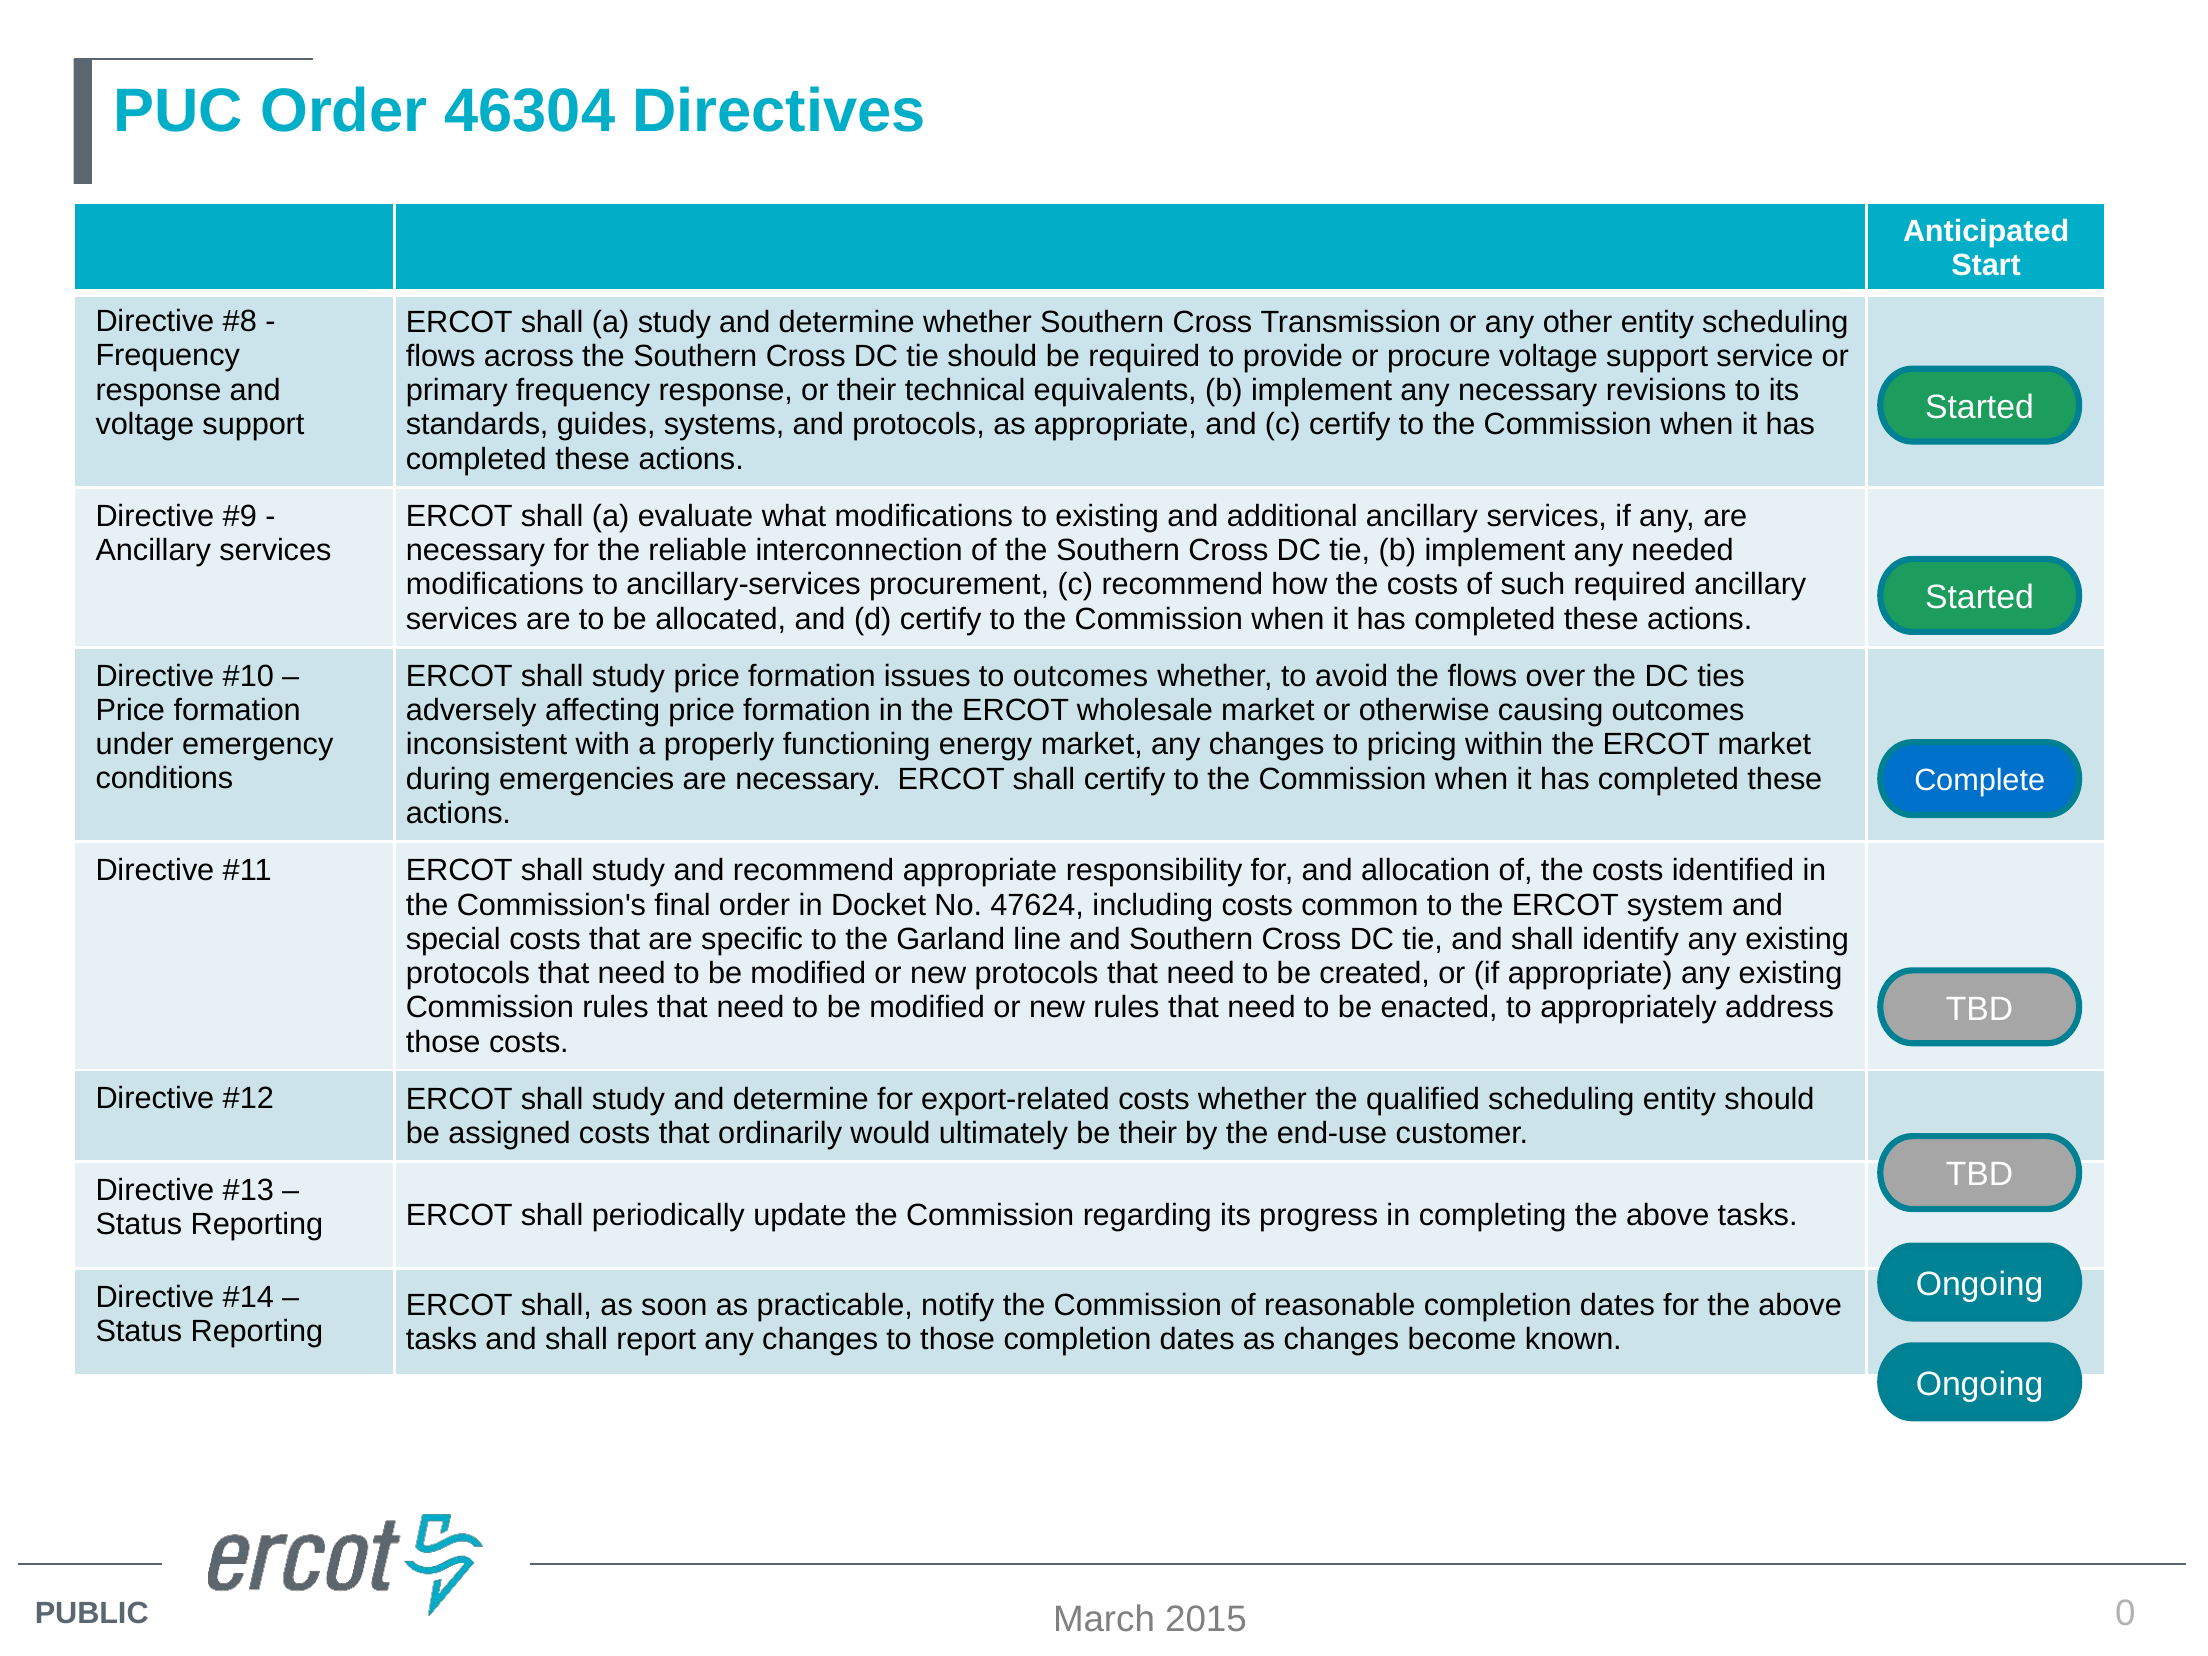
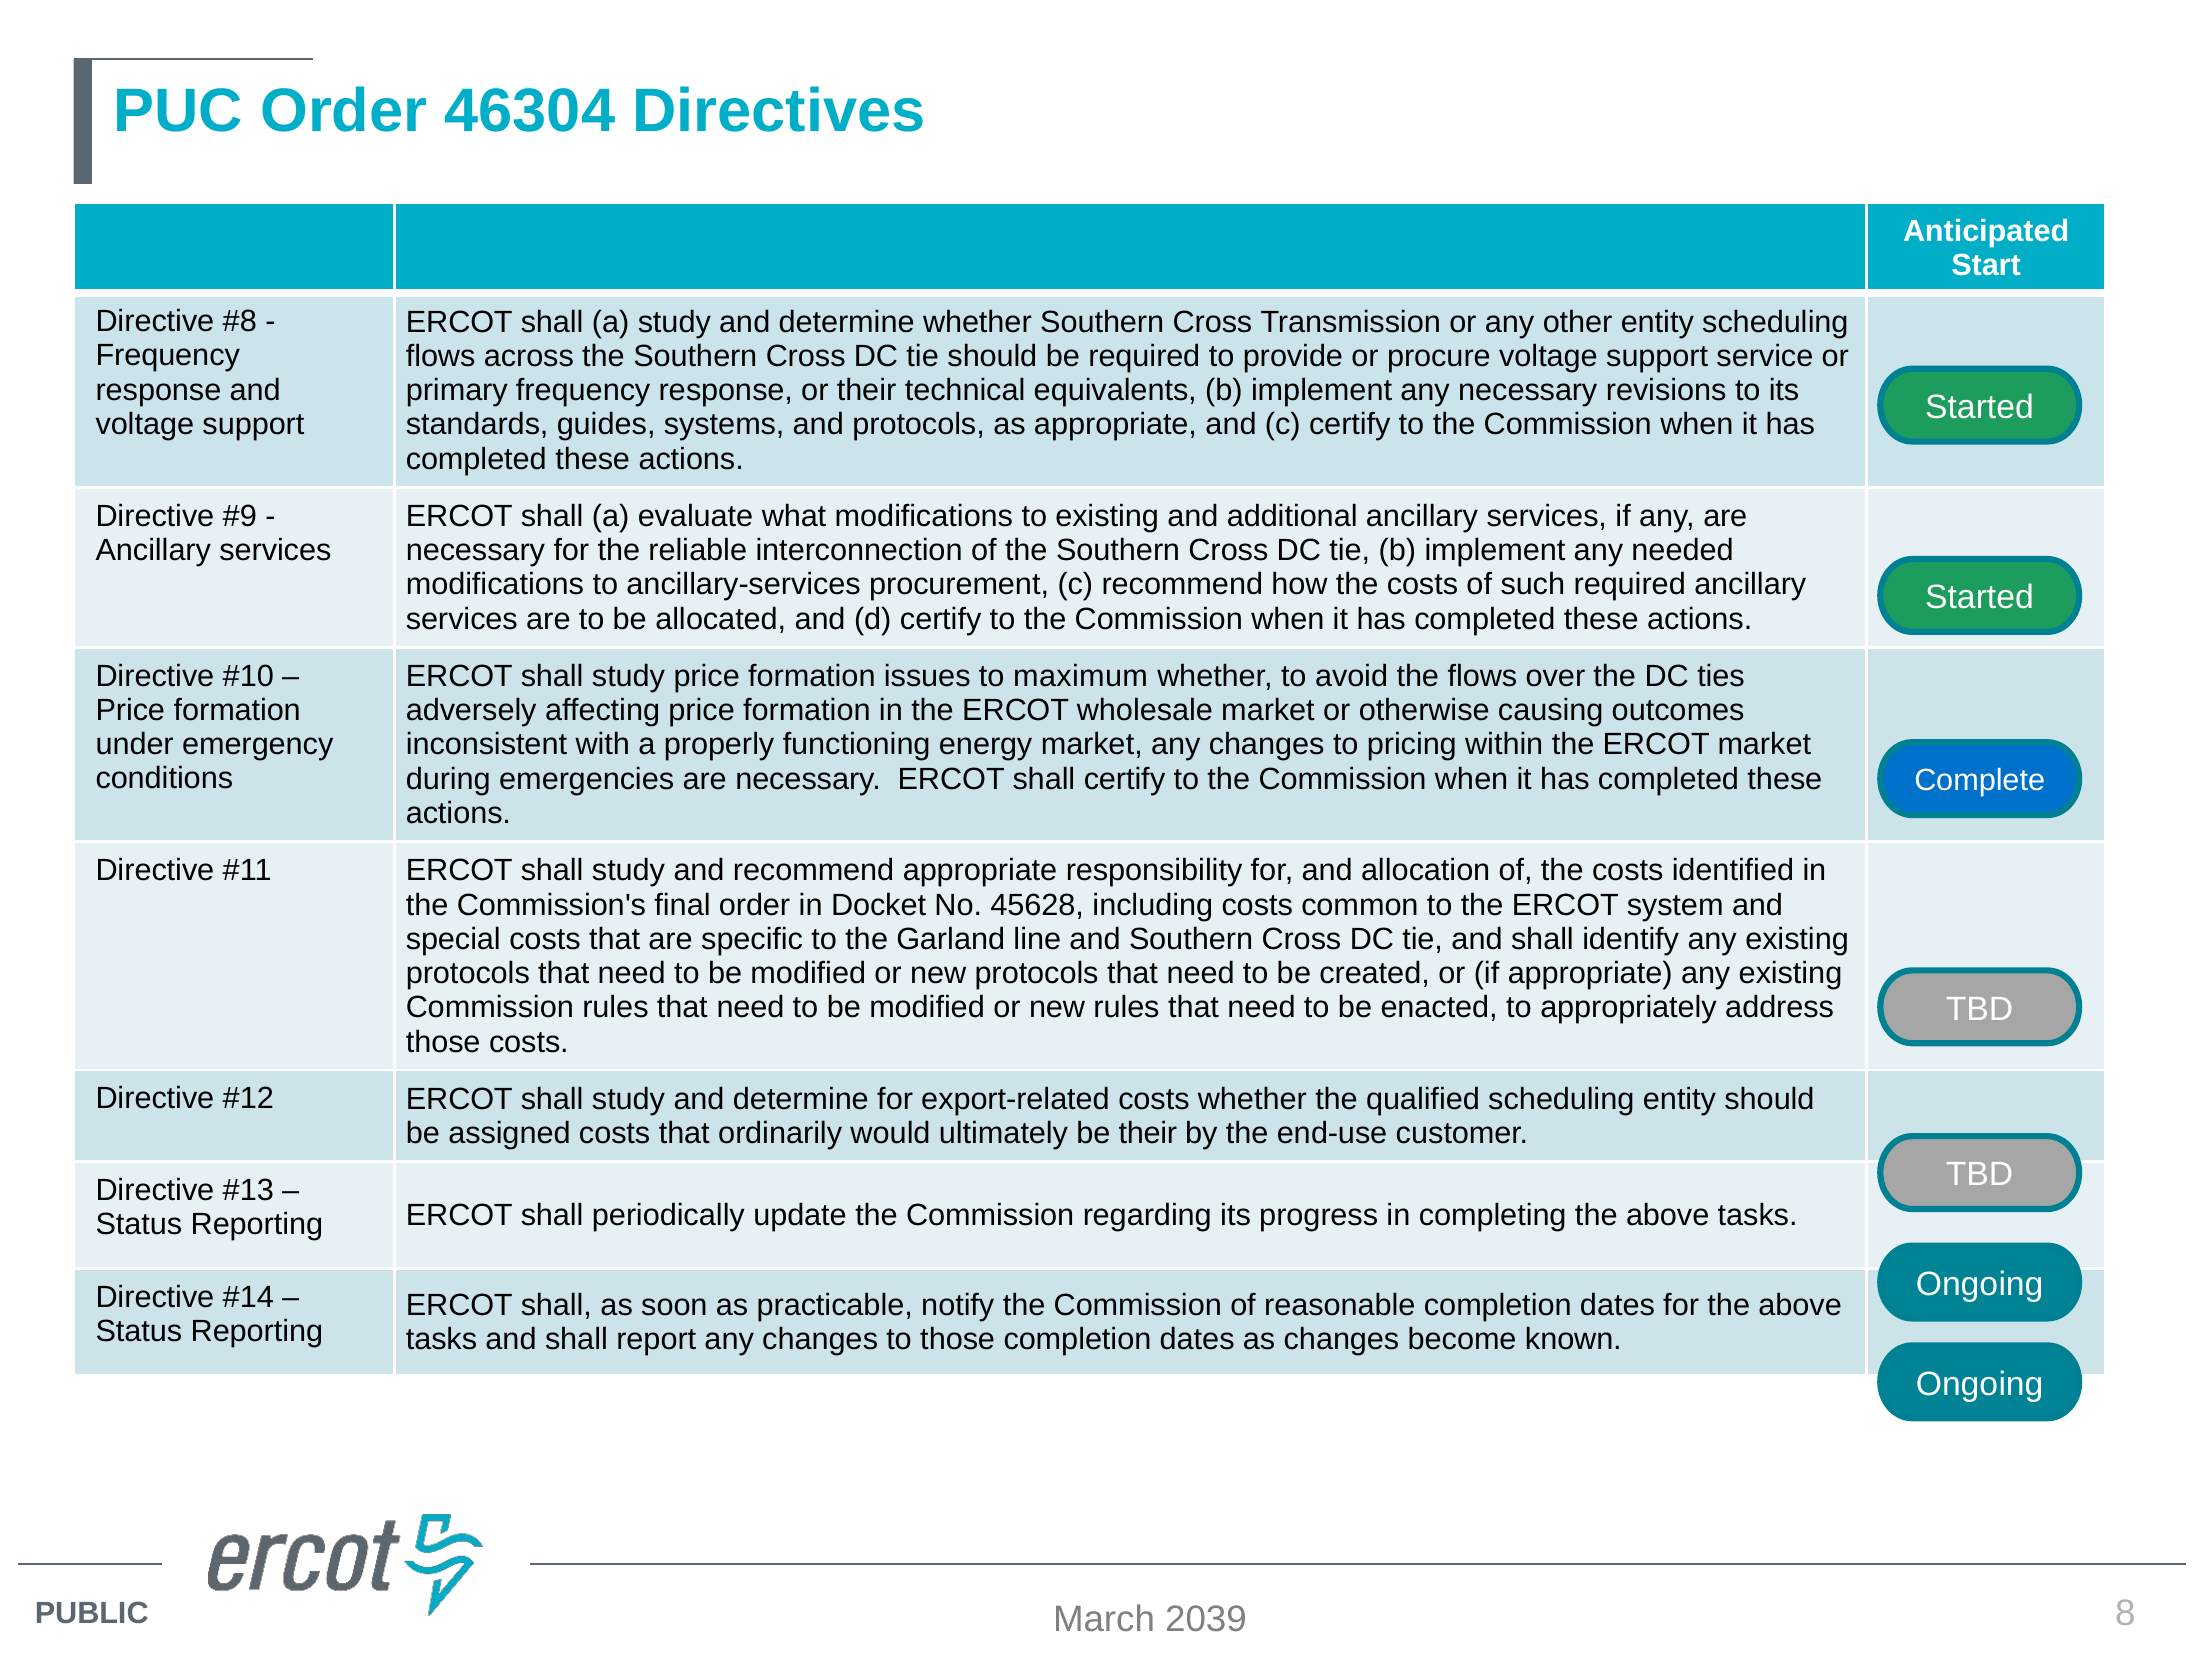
to outcomes: outcomes -> maximum (1081, 676)
47624: 47624 -> 45628 (1037, 905)
0: 0 -> 8 (2125, 1613)
2015: 2015 -> 2039 (1206, 1620)
